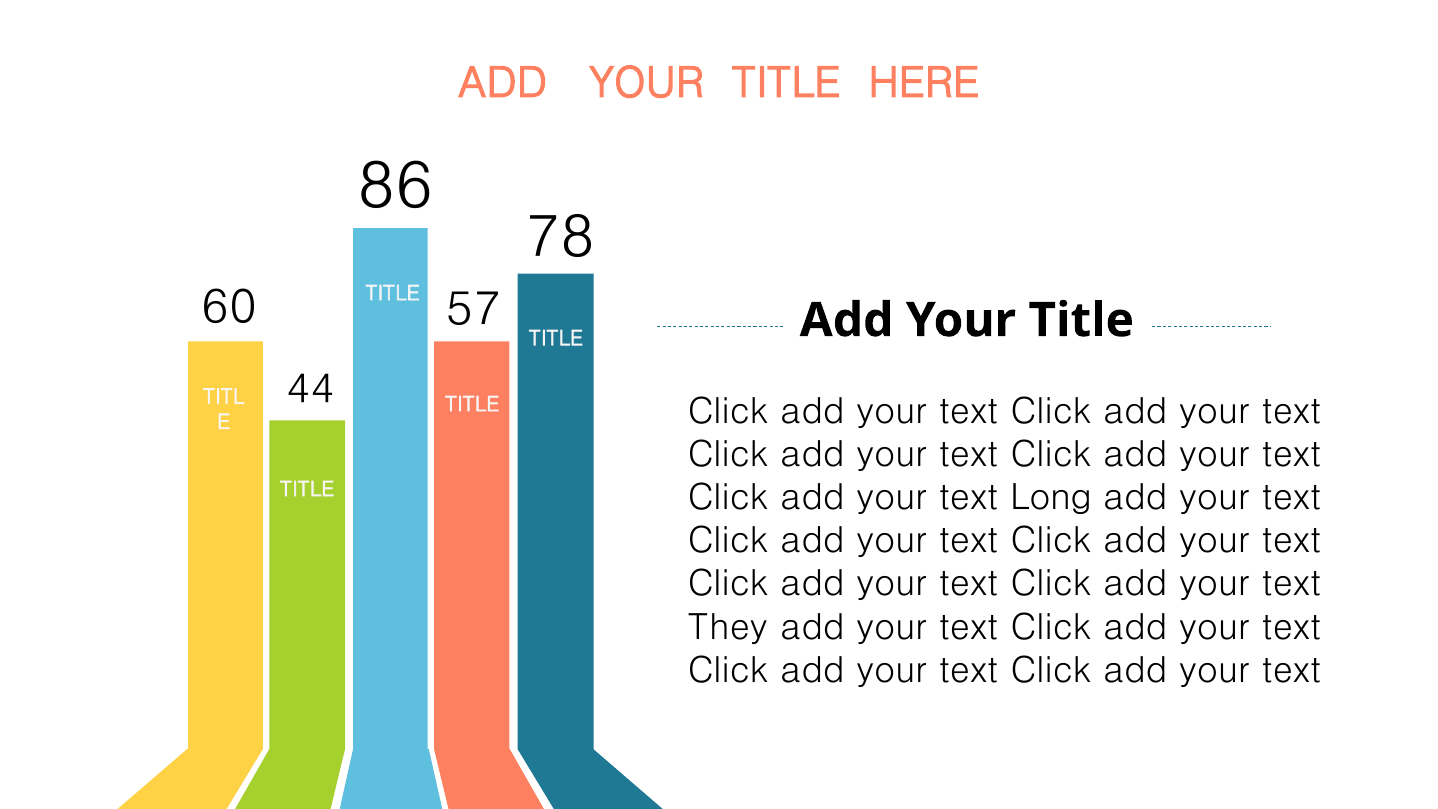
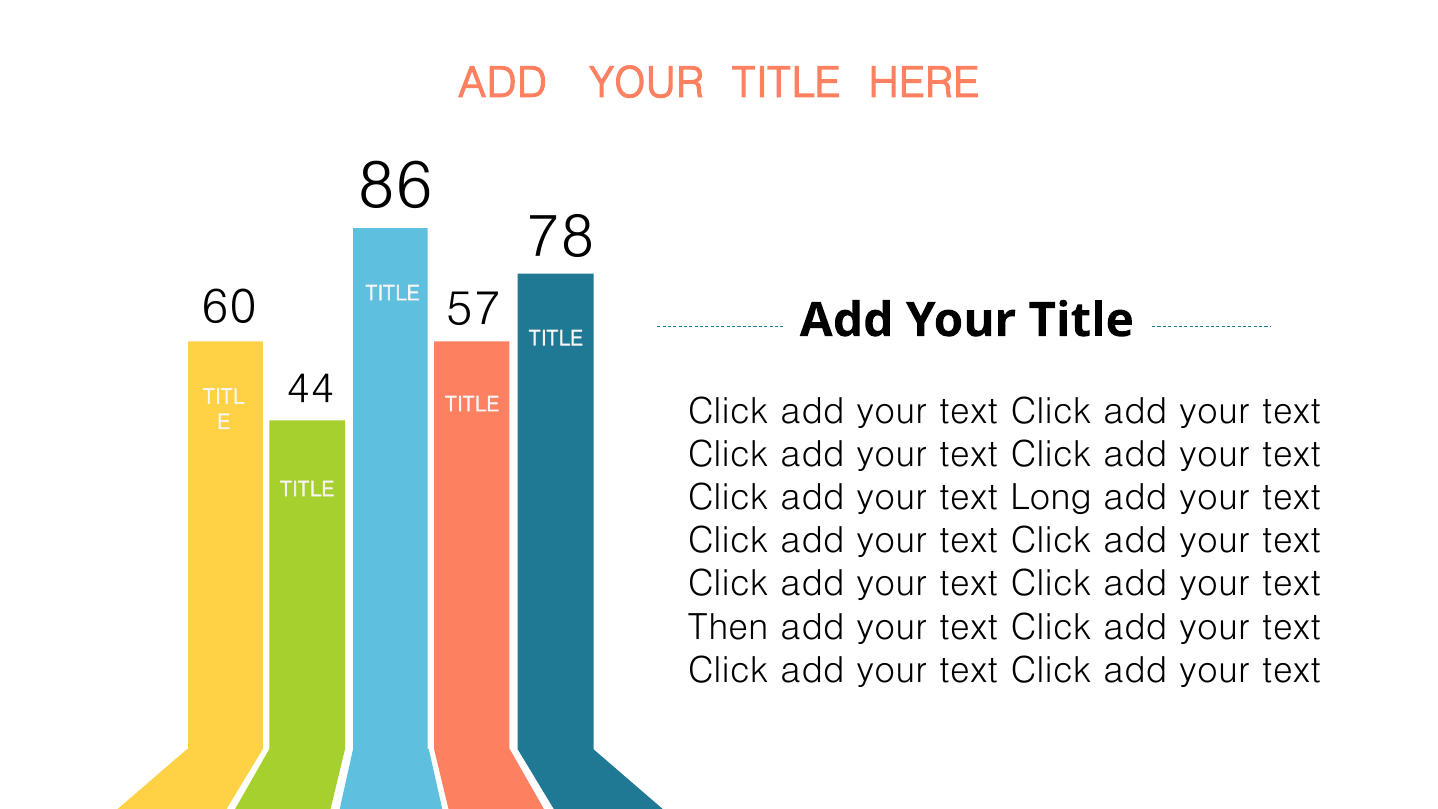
They: They -> Then (728, 627)
